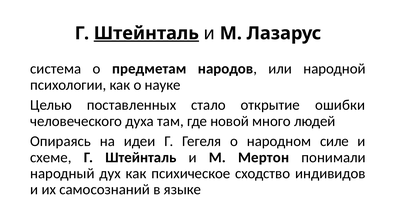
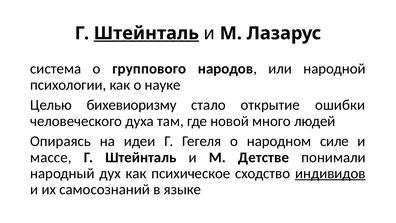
предметам: предметам -> группового (149, 69)
поставленных: поставленных -> бихевиоризму (132, 105)
схеме: схеме -> массе (51, 157)
Мертон: Мертон -> Детстве (264, 157)
индивидов underline: none -> present (330, 173)
